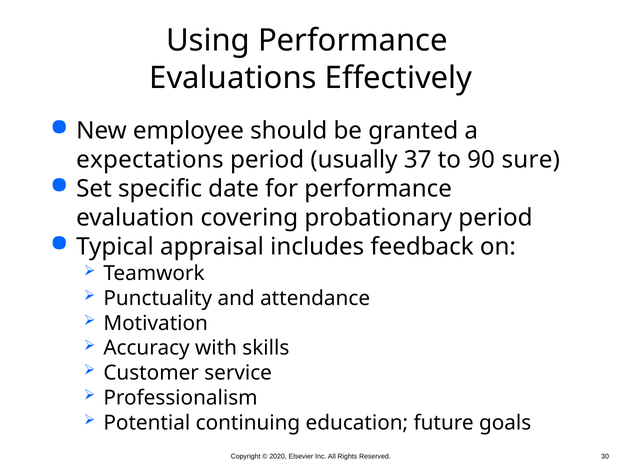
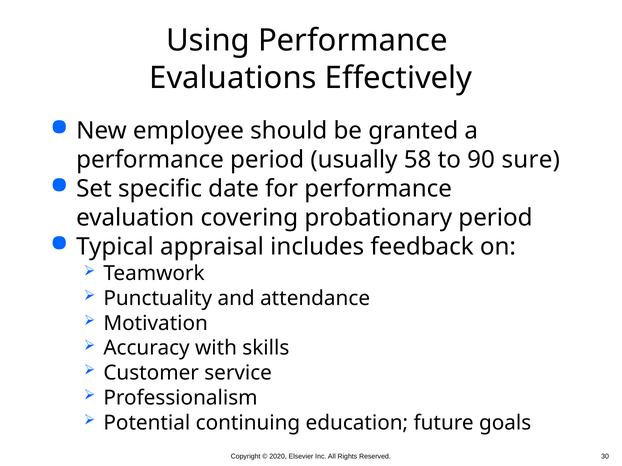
expectations: expectations -> performance (150, 160)
37: 37 -> 58 (418, 160)
